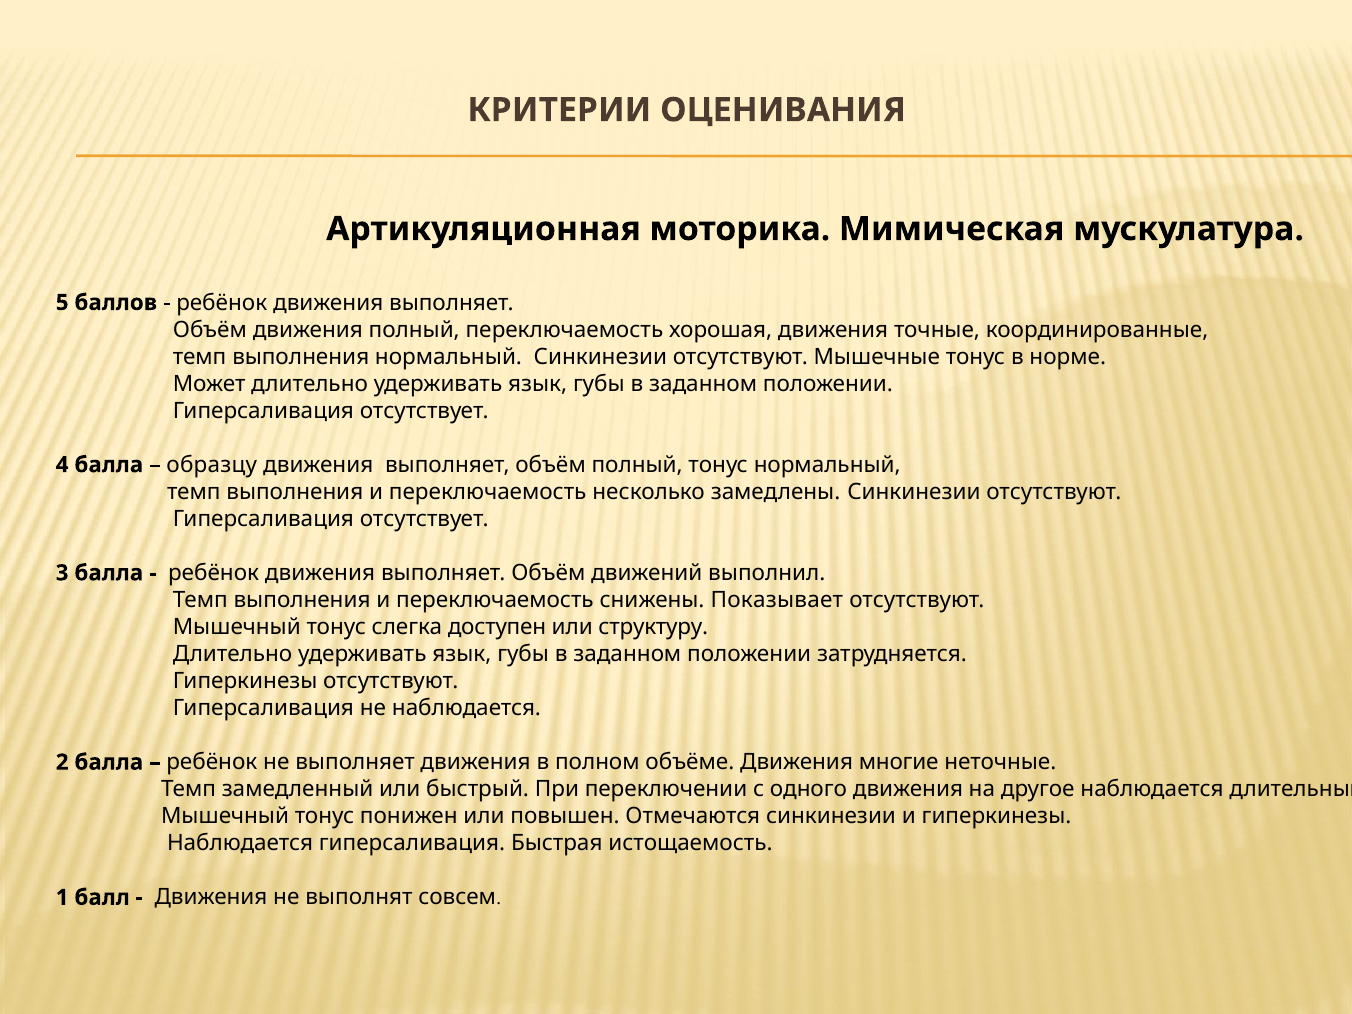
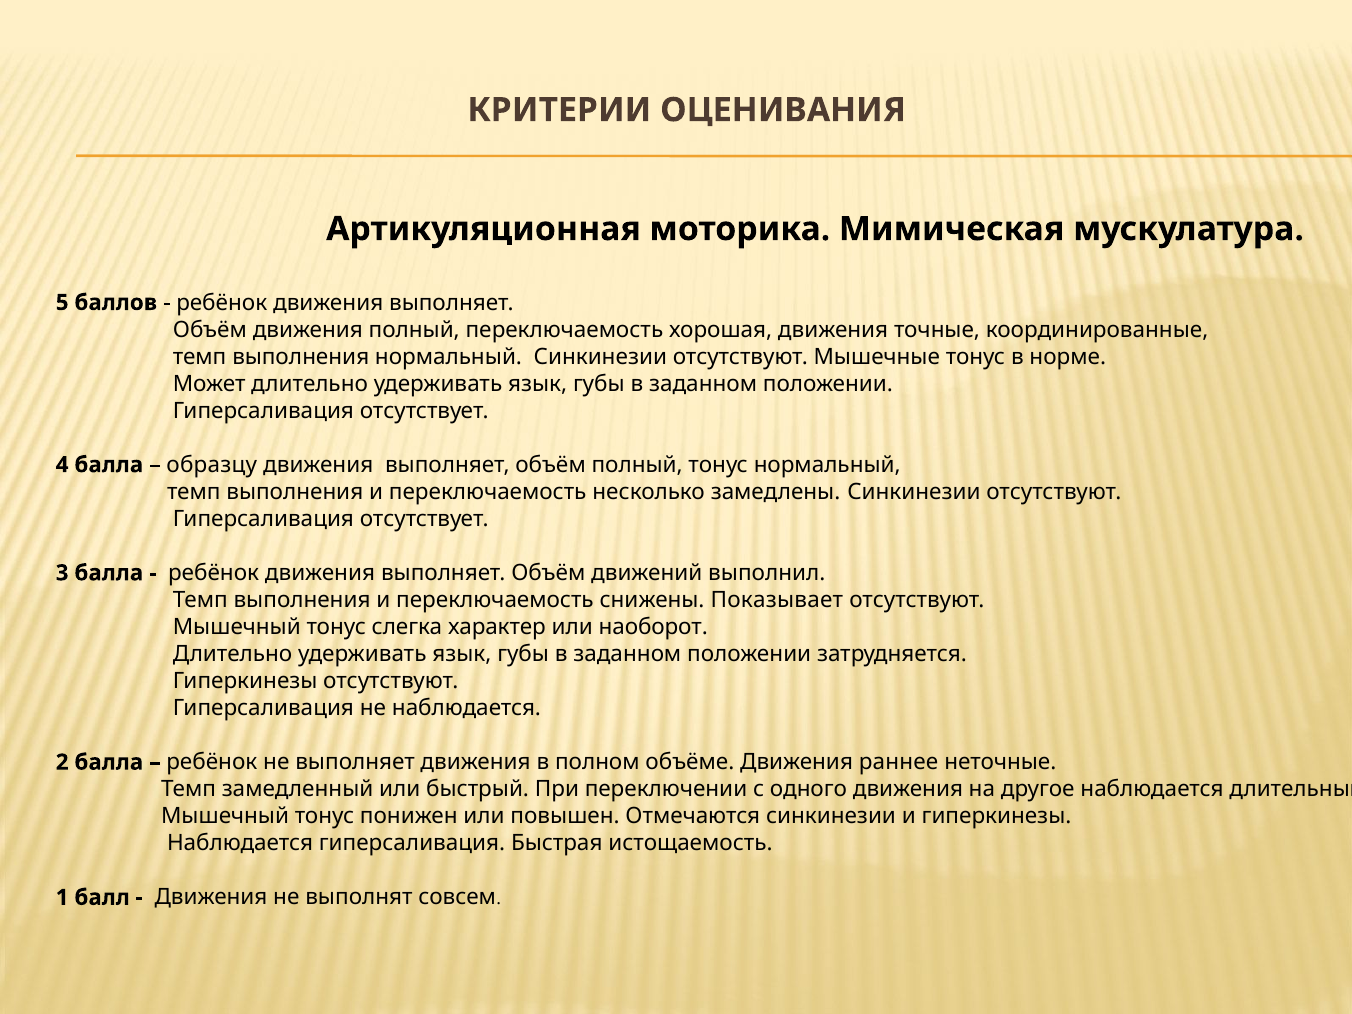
доступен: доступен -> характер (497, 627)
структуру: структуру -> наоборот (653, 627)
многие: многие -> раннее (899, 762)
